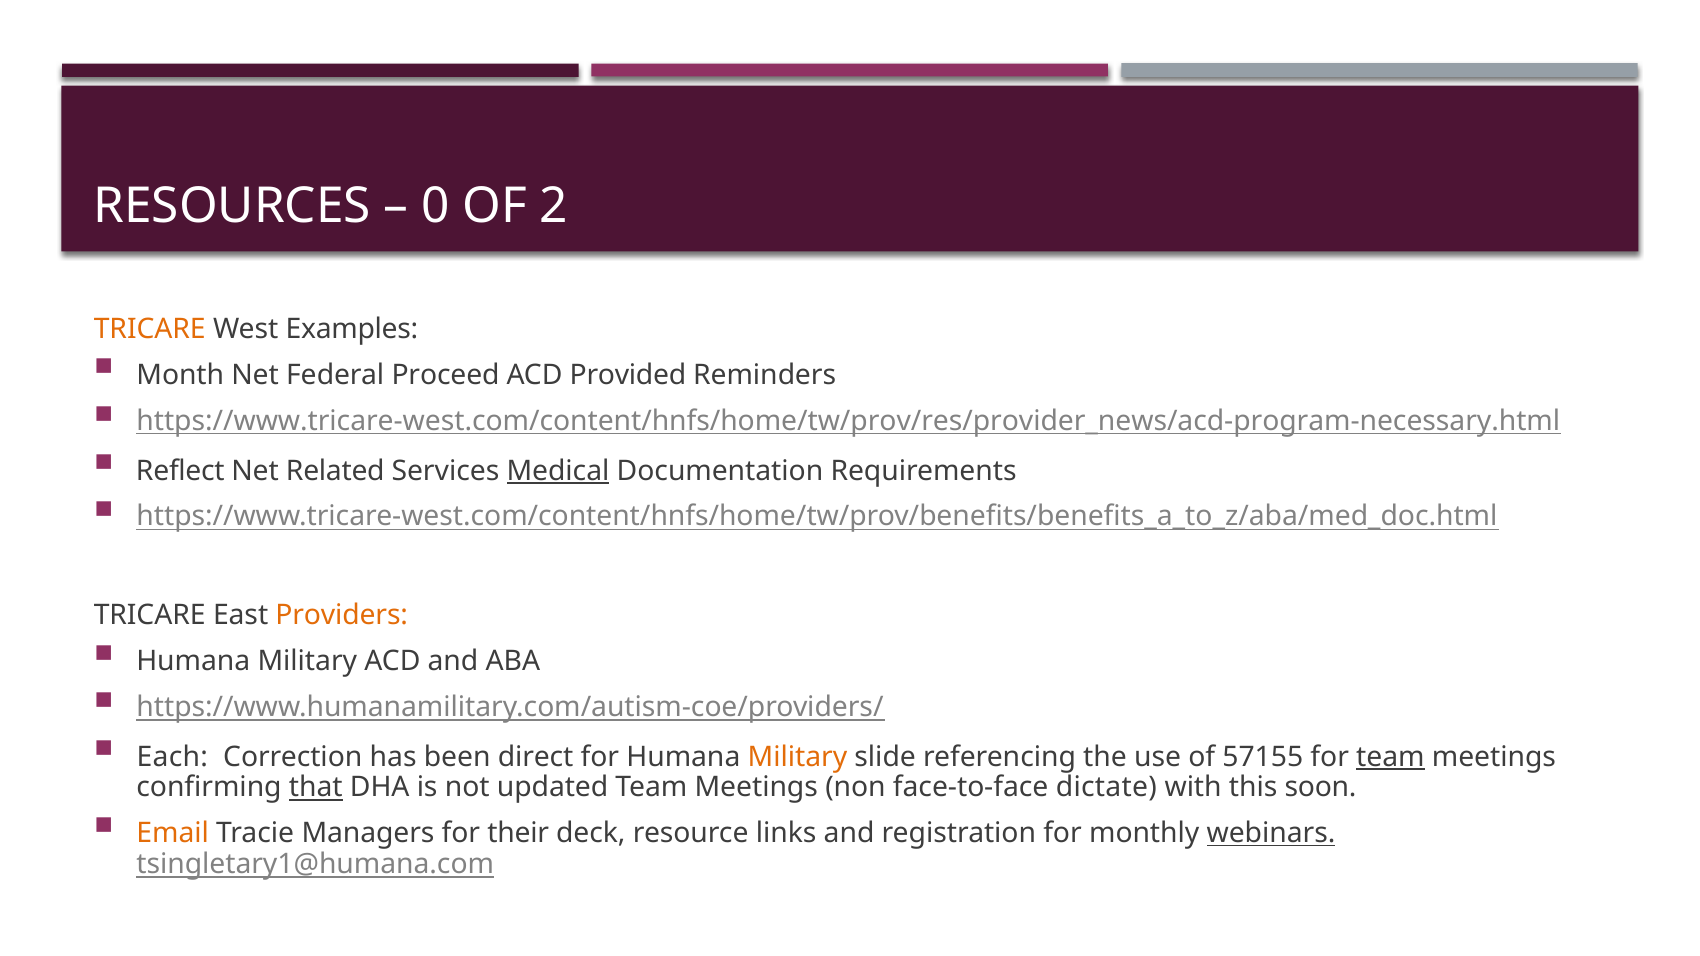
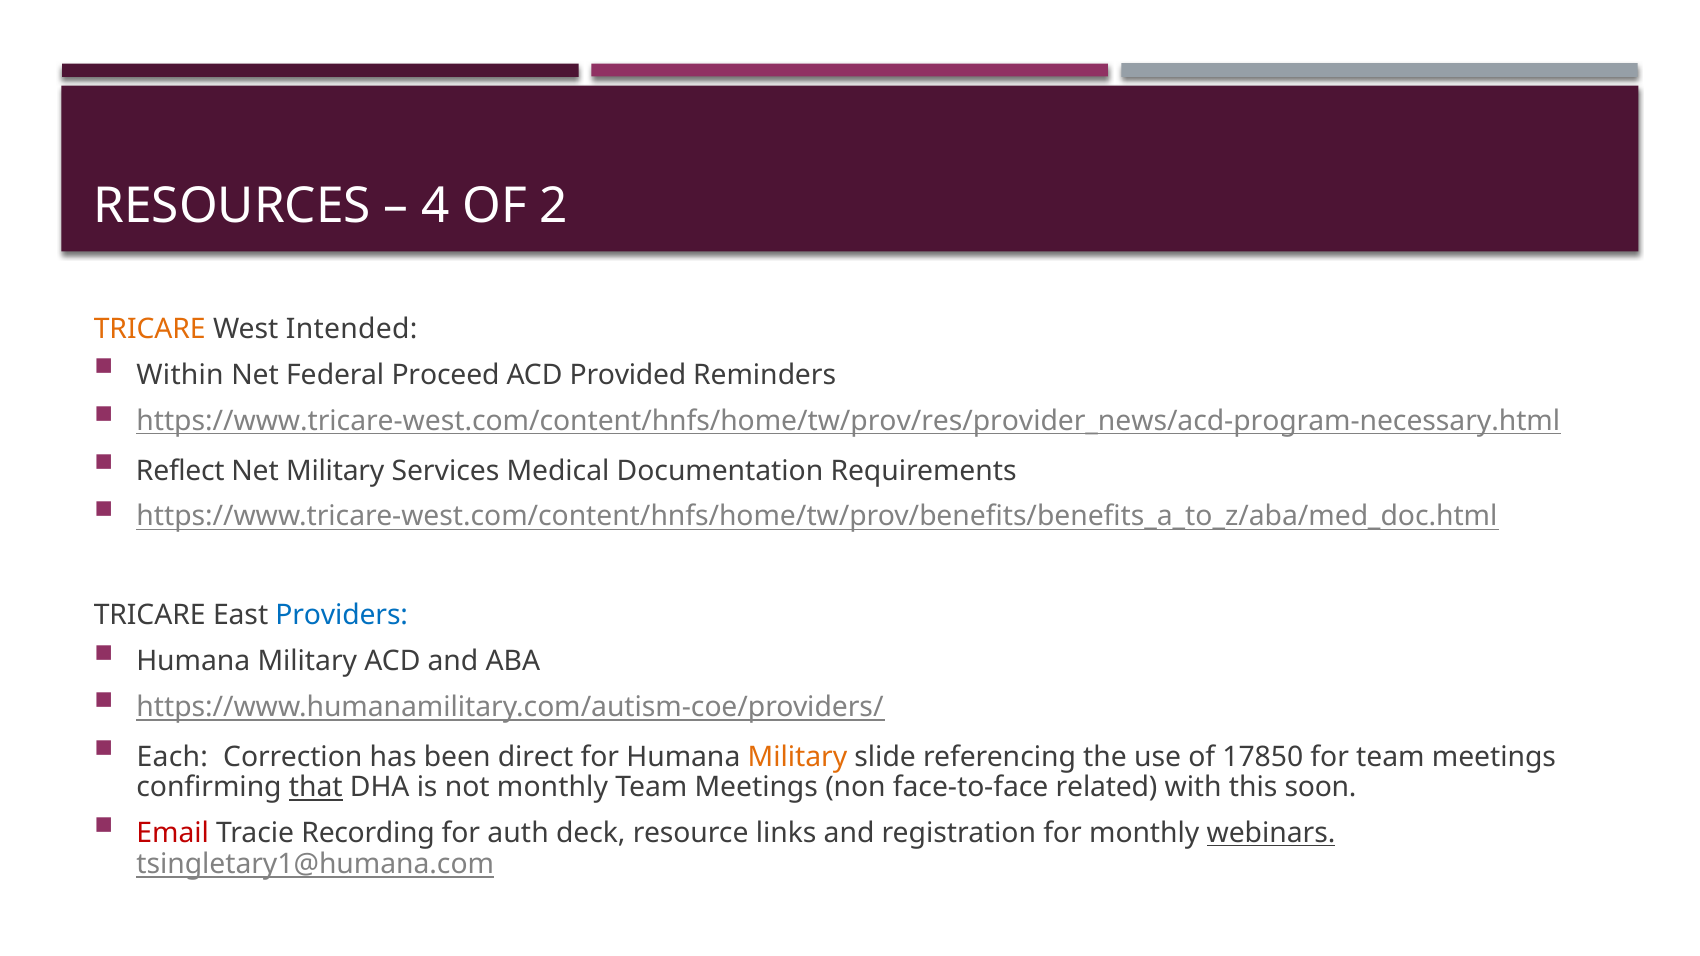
0: 0 -> 4 (435, 207)
Examples: Examples -> Intended (352, 329)
Month: Month -> Within (180, 375)
Net Related: Related -> Military (335, 471)
Medical underline: present -> none (558, 471)
Providers colour: orange -> blue (342, 616)
57155: 57155 -> 17850 (1263, 757)
team underline: present -> none (1390, 757)
not updated: updated -> monthly (553, 788)
dictate: dictate -> related (1107, 788)
Email colour: orange -> red (173, 834)
Managers: Managers -> Recording (368, 834)
their: their -> auth (518, 834)
